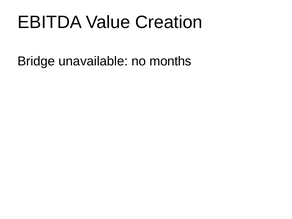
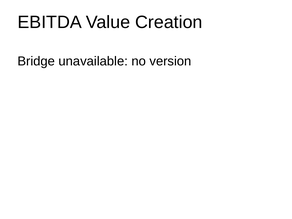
months: months -> version (170, 61)
